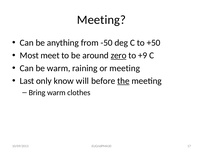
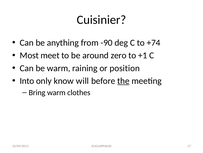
Meeting: Meeting -> Cuisinier (101, 20)
-50: -50 -> -90 (107, 43)
+50: +50 -> +74 (153, 43)
zero underline: present -> none (119, 55)
+9: +9 -> +1 (143, 55)
or meeting: meeting -> position (125, 68)
Last: Last -> Into (27, 80)
